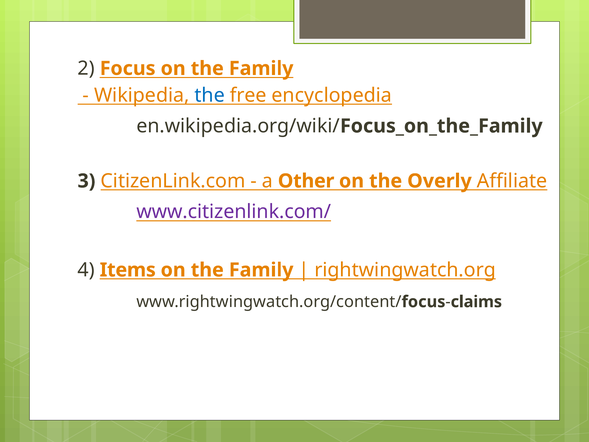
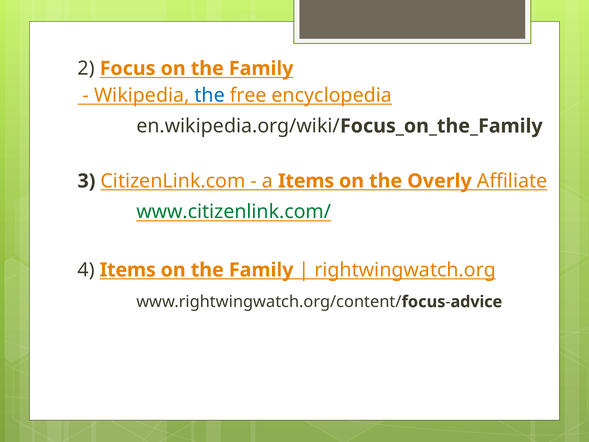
a Other: Other -> Items (306, 181)
www.citizenlink.com/ colour: purple -> green (234, 212)
claims: claims -> advice (476, 302)
